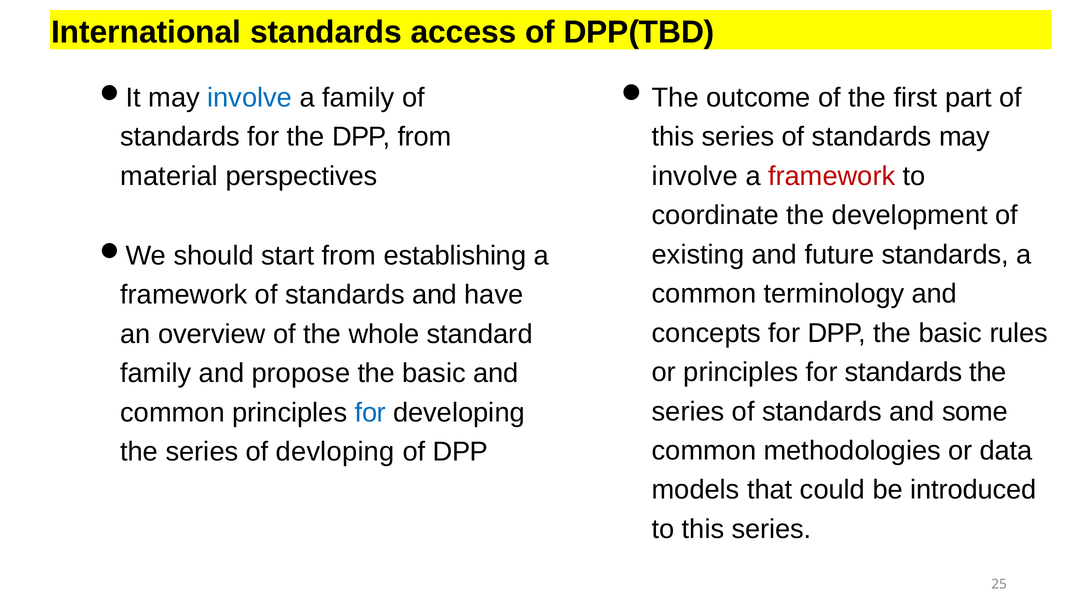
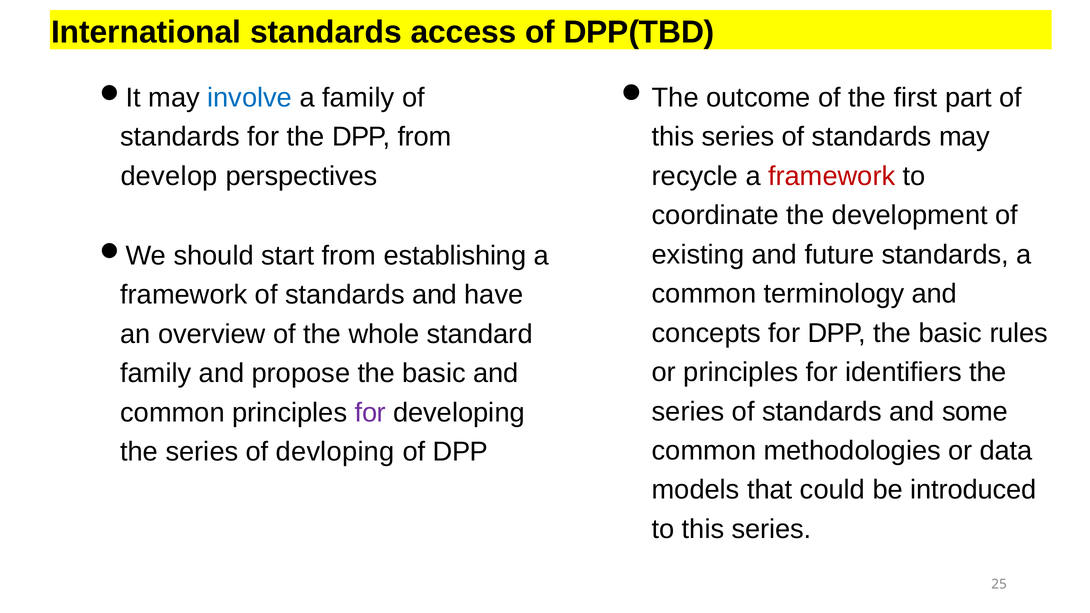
material: material -> develop (169, 176)
involve: involve -> recycle (695, 176)
for standards: standards -> identifiers (904, 372)
for colour: blue -> purple (370, 413)
